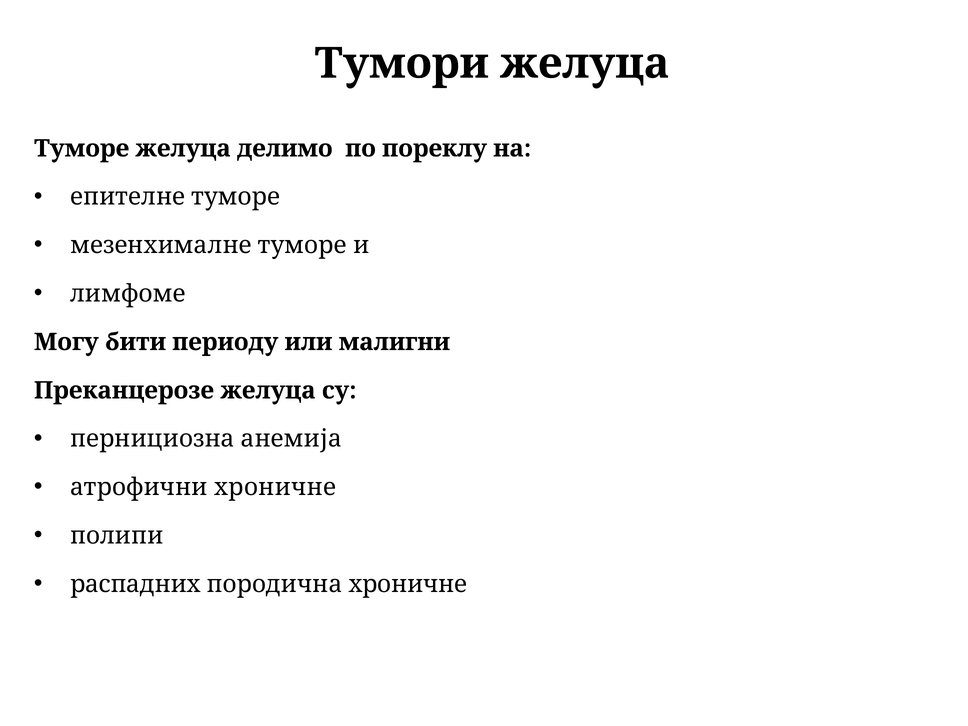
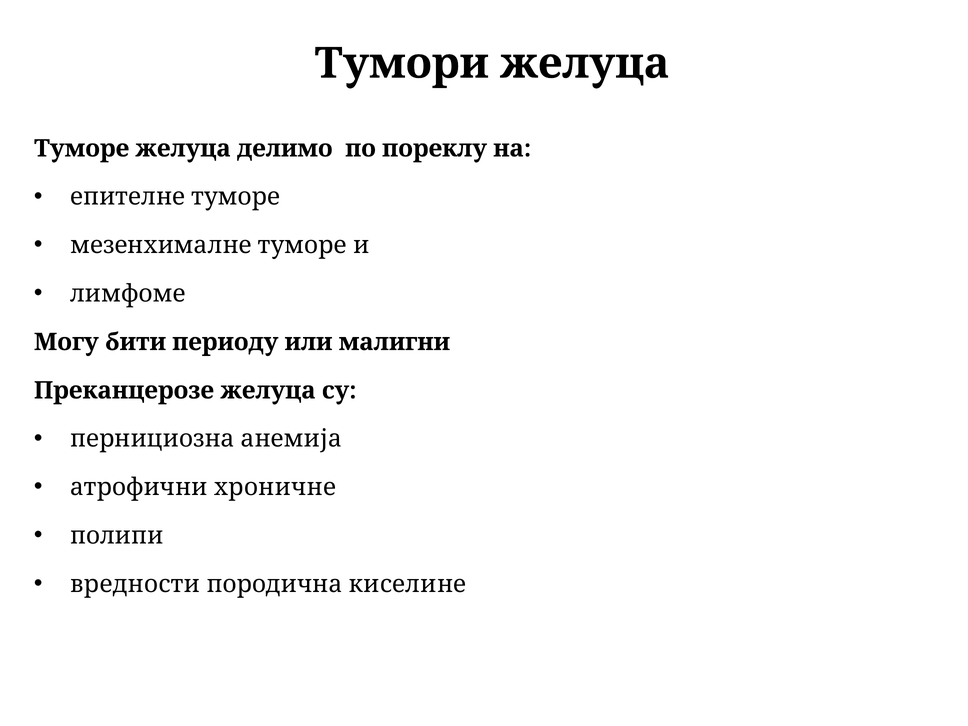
распадних: распадних -> вредности (135, 584)
породична хроничне: хроничне -> киселине (408, 584)
